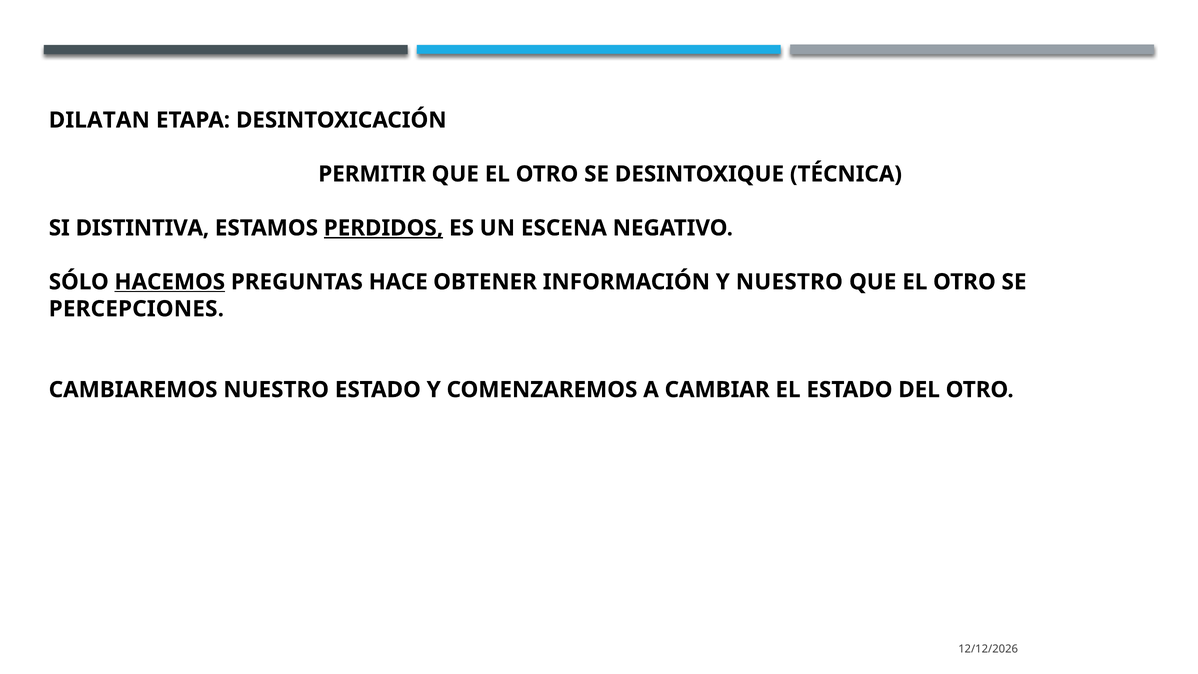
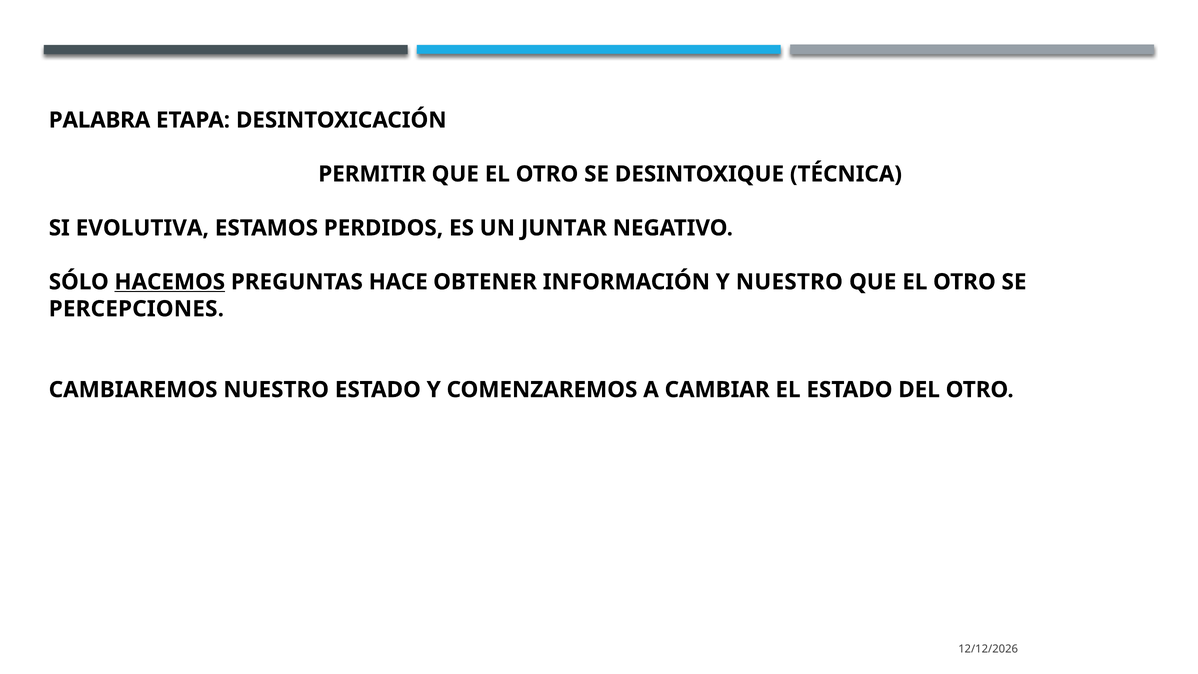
DILATAN: DILATAN -> PALABRA (100, 120)
DISTINTIVA: DISTINTIVA -> EVOLUTIVA (142, 228)
PERDIDOS underline: present -> none (383, 228)
ESCENA: ESCENA -> JUNTAR (564, 228)
